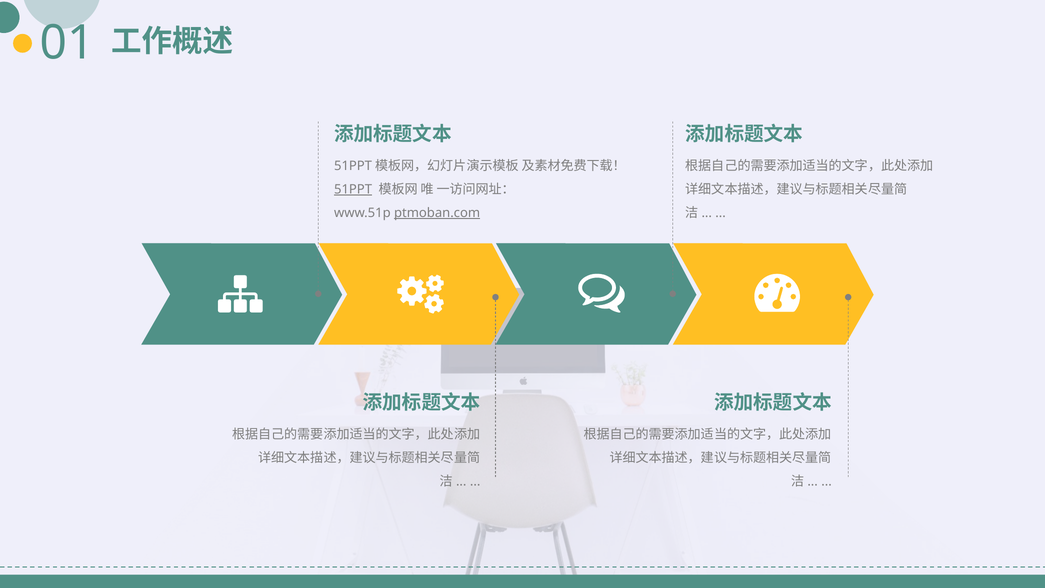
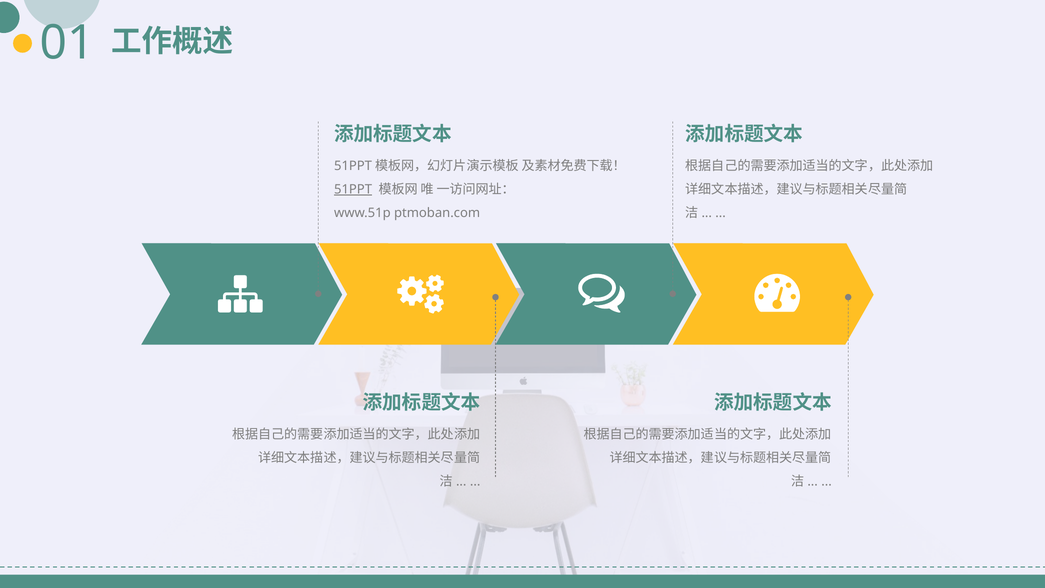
ptmoban.com underline: present -> none (437, 213)
